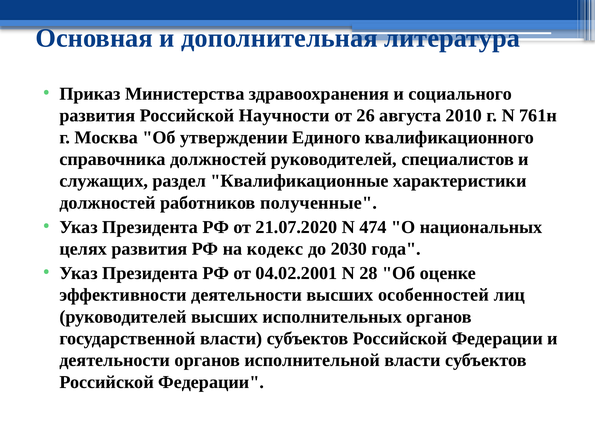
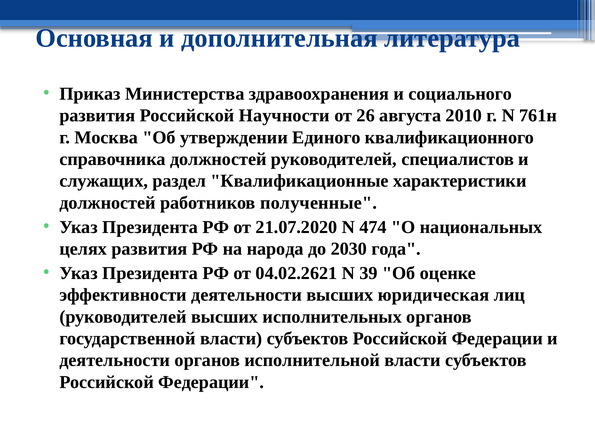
кодекс: кодекс -> народа (275, 249)
04.02.2001: 04.02.2001 -> 04.02.2621 (296, 273)
28: 28 -> 39 (369, 273)
особенностей: особенностей -> юридическая (434, 295)
